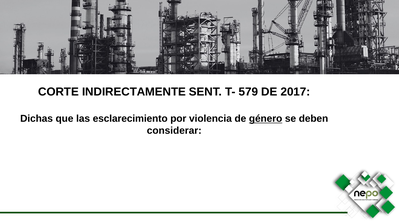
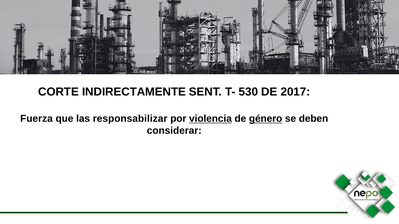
579: 579 -> 530 (248, 92)
Dichas: Dichas -> Fuerza (36, 119)
esclarecimiento: esclarecimiento -> responsabilizar (130, 119)
violencia underline: none -> present (210, 119)
